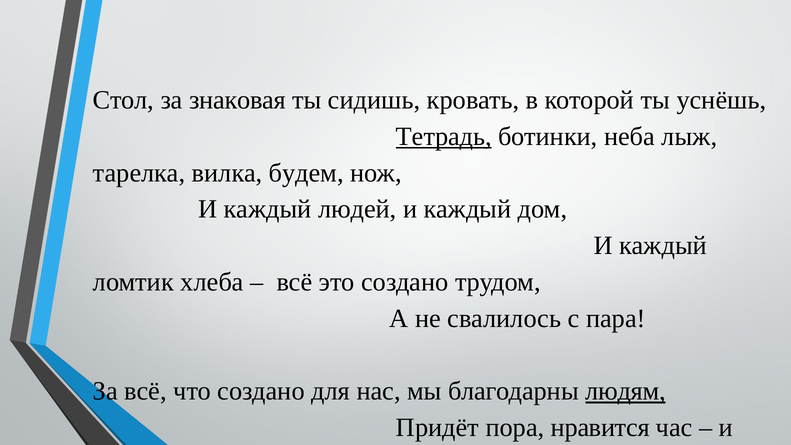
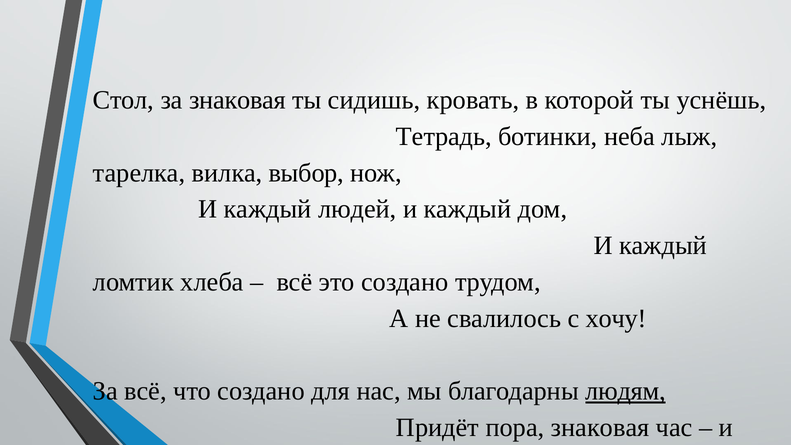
Тетрадь underline: present -> none (444, 136)
вилка будем: будем -> выбор (306, 173)
пара: пара -> хочу (616, 318)
пора нравится: нравится -> знаковая (600, 427)
